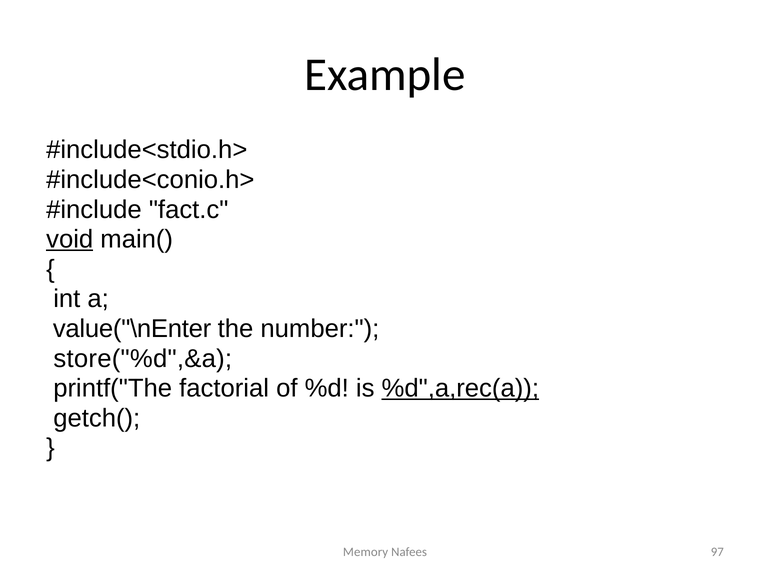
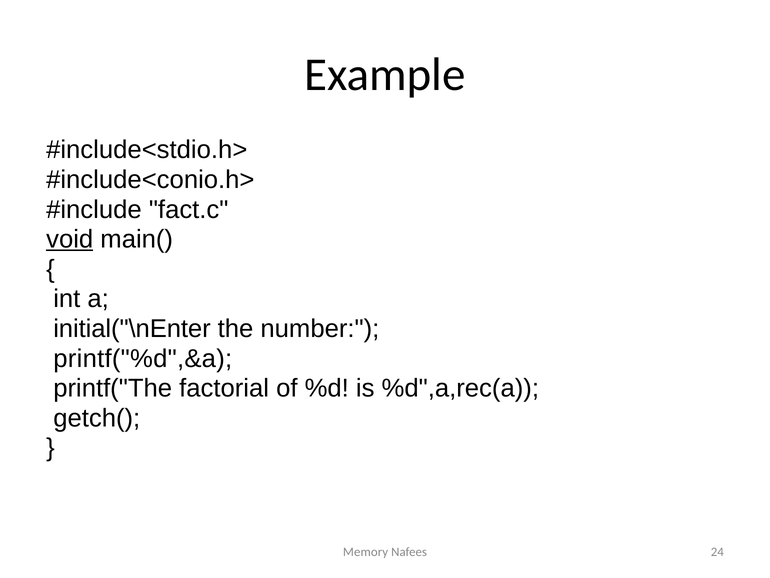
value("\nEnter: value("\nEnter -> initial("\nEnter (132, 328)
store("%d",&a: store("%d",&a -> printf("%d",&a (143, 358)
%d",a,rec(a underline: present -> none (460, 388)
97: 97 -> 24 (717, 551)
